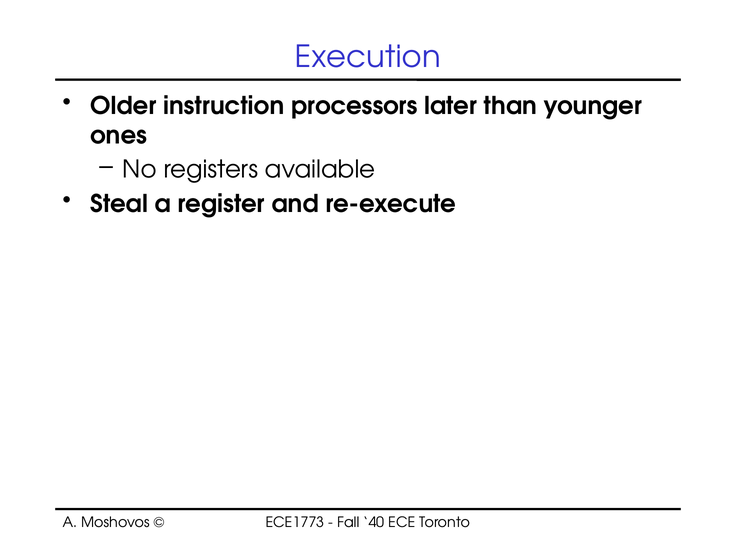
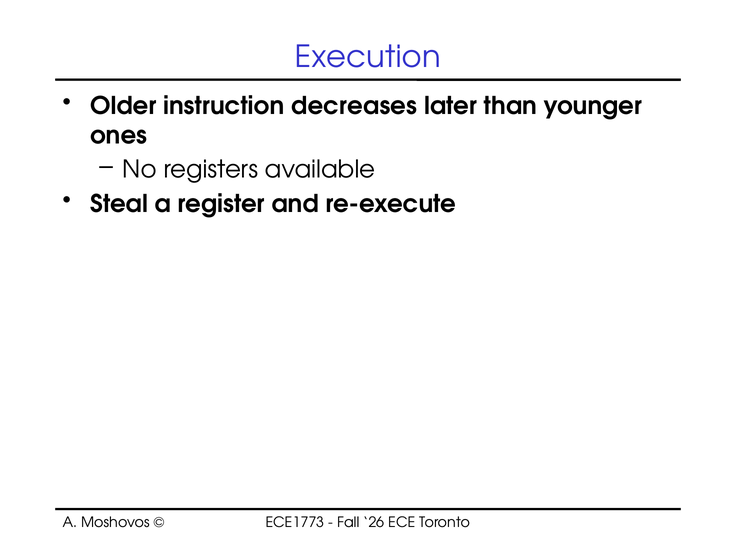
processors: processors -> decreases (354, 106)
40: 40 -> 26 (374, 522)
